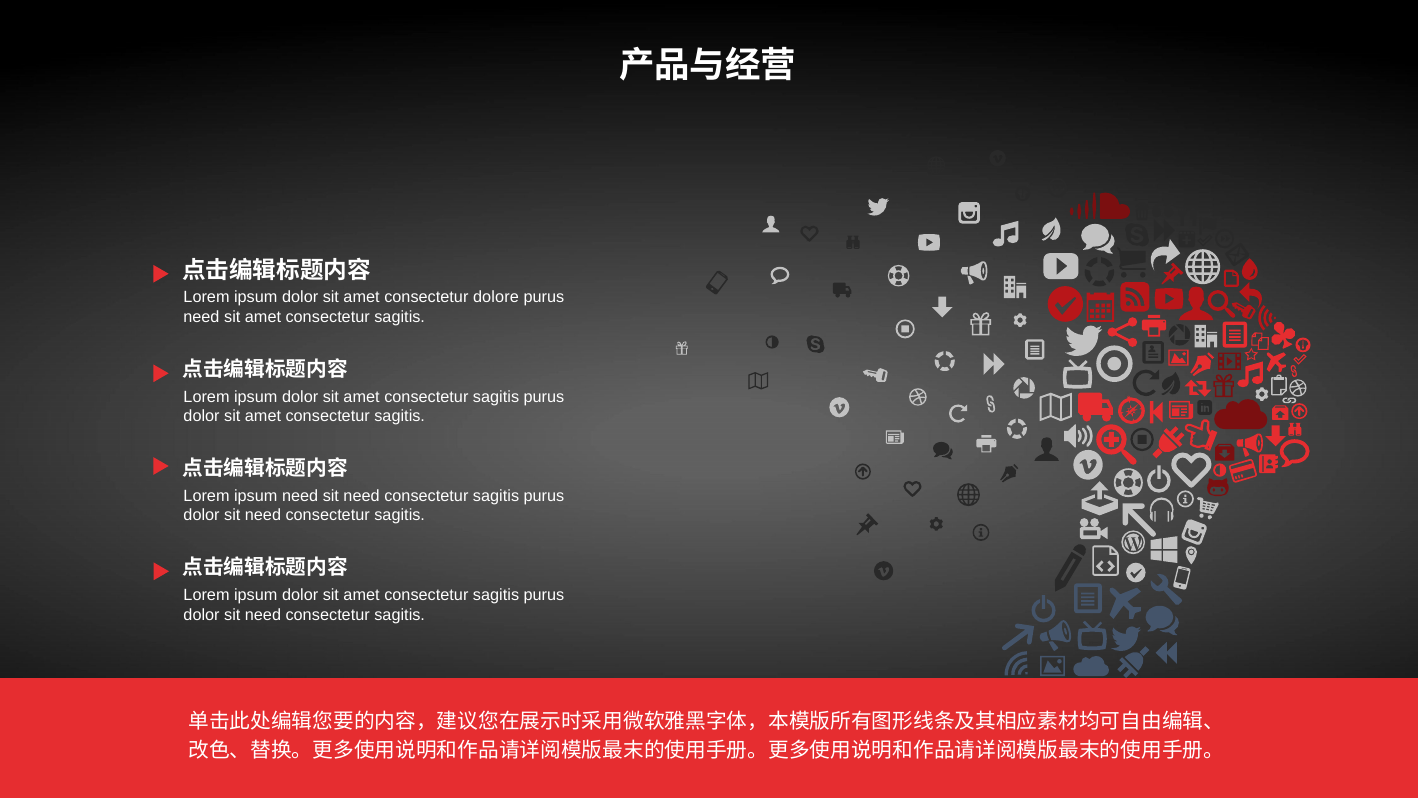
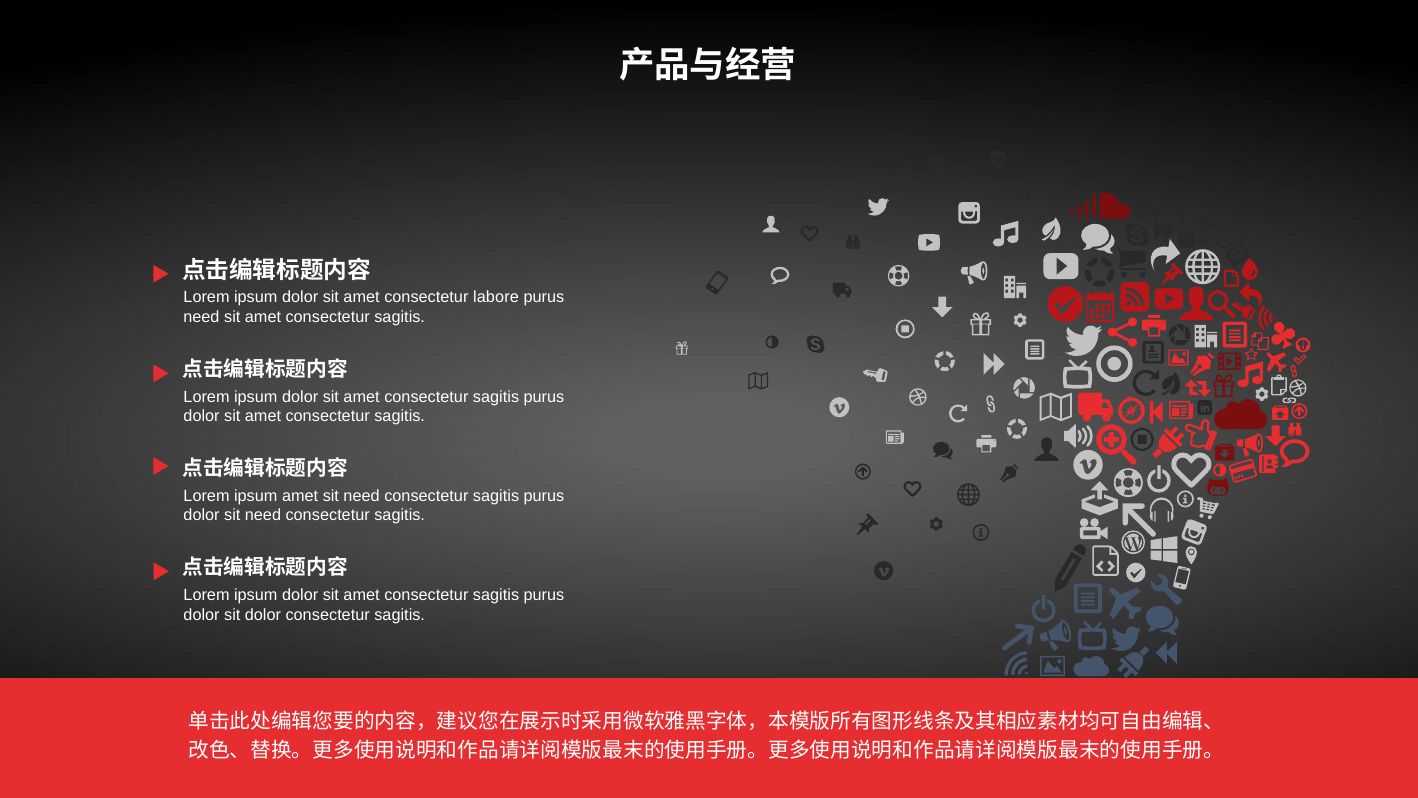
dolore: dolore -> labore (496, 297)
ipsum need: need -> amet (300, 496)
need: need -> dolor (263, 614)
